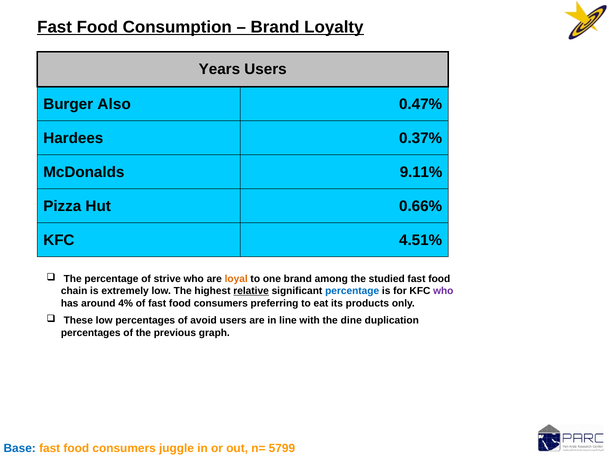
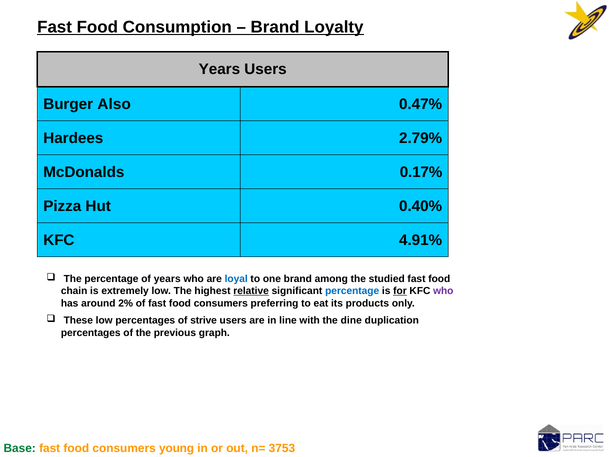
0.37%: 0.37% -> 2.79% (421, 138)
9.11%: 9.11% -> 0.17% (421, 172)
0.66%: 0.66% -> 0.40% (421, 206)
4.51%: 4.51% -> 4.91% (421, 240)
of strive: strive -> years (167, 279)
loyal colour: orange -> blue (236, 279)
for underline: none -> present (400, 291)
4%: 4% -> 2% (126, 303)
avoid: avoid -> strive (204, 320)
Base colour: blue -> green (20, 448)
juggle: juggle -> young (177, 448)
5799: 5799 -> 3753 (282, 448)
